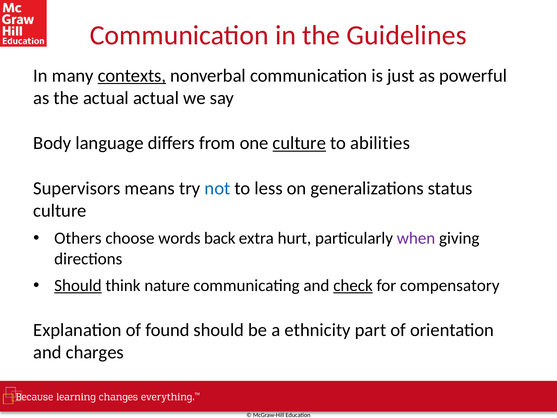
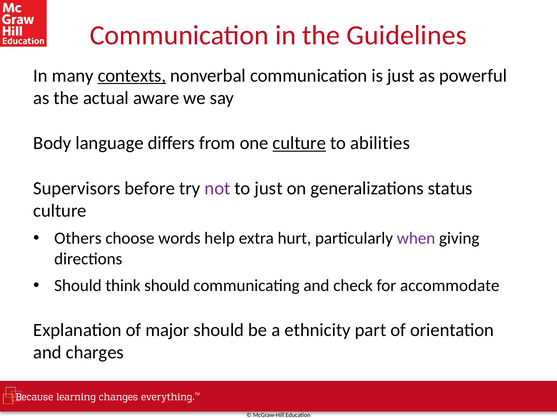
actual actual: actual -> aware (156, 98)
means: means -> before (150, 188)
not colour: blue -> purple (217, 188)
to less: less -> just (269, 188)
back: back -> help (220, 238)
Should underline: present -> none (78, 285)
think nature: nature -> should (167, 285)
check underline: present -> none (353, 285)
compensatory: compensatory -> accommodate (450, 285)
found: found -> major (167, 330)
